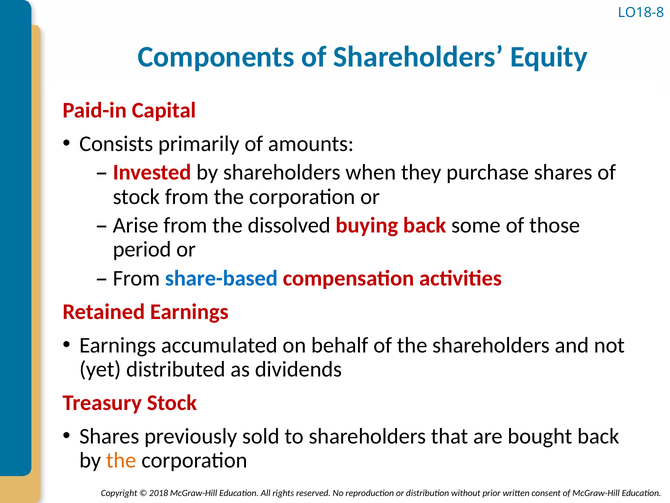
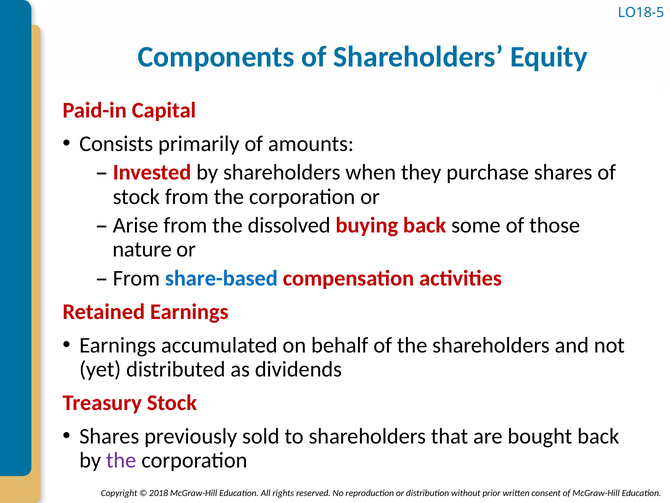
LO18-8: LO18-8 -> LO18-5 (641, 13)
period: period -> nature (142, 249)
the colour: orange -> purple (121, 460)
